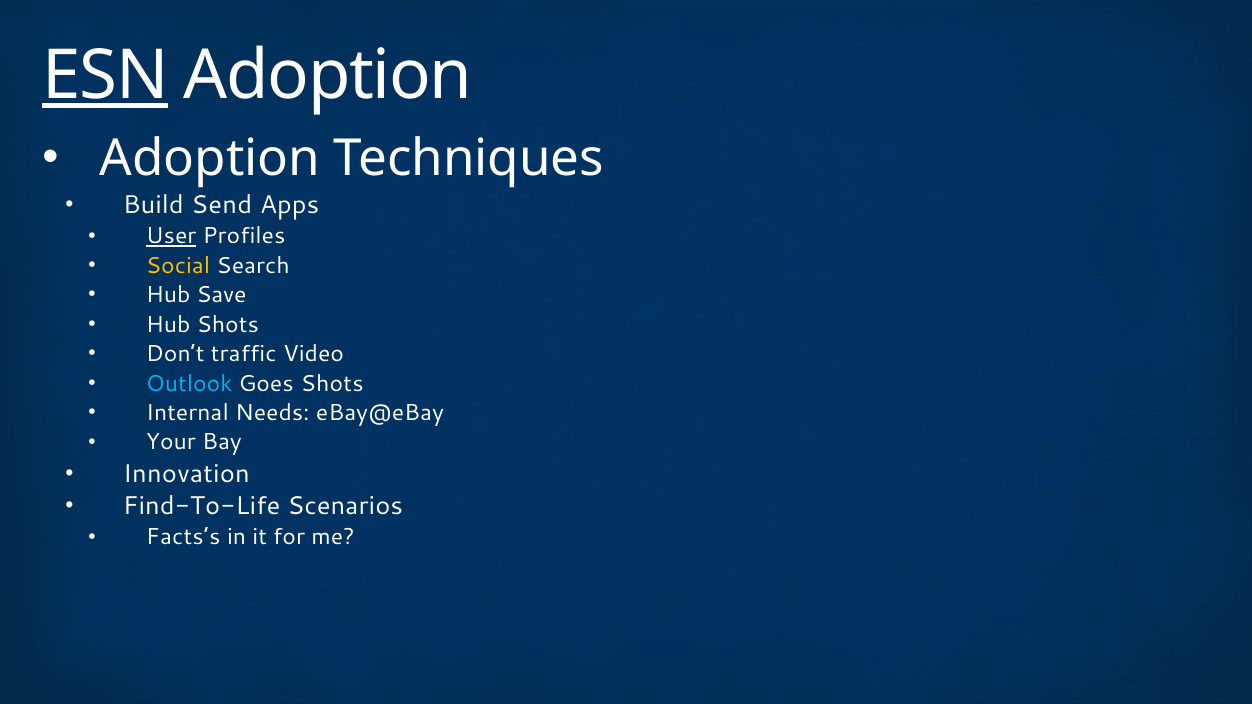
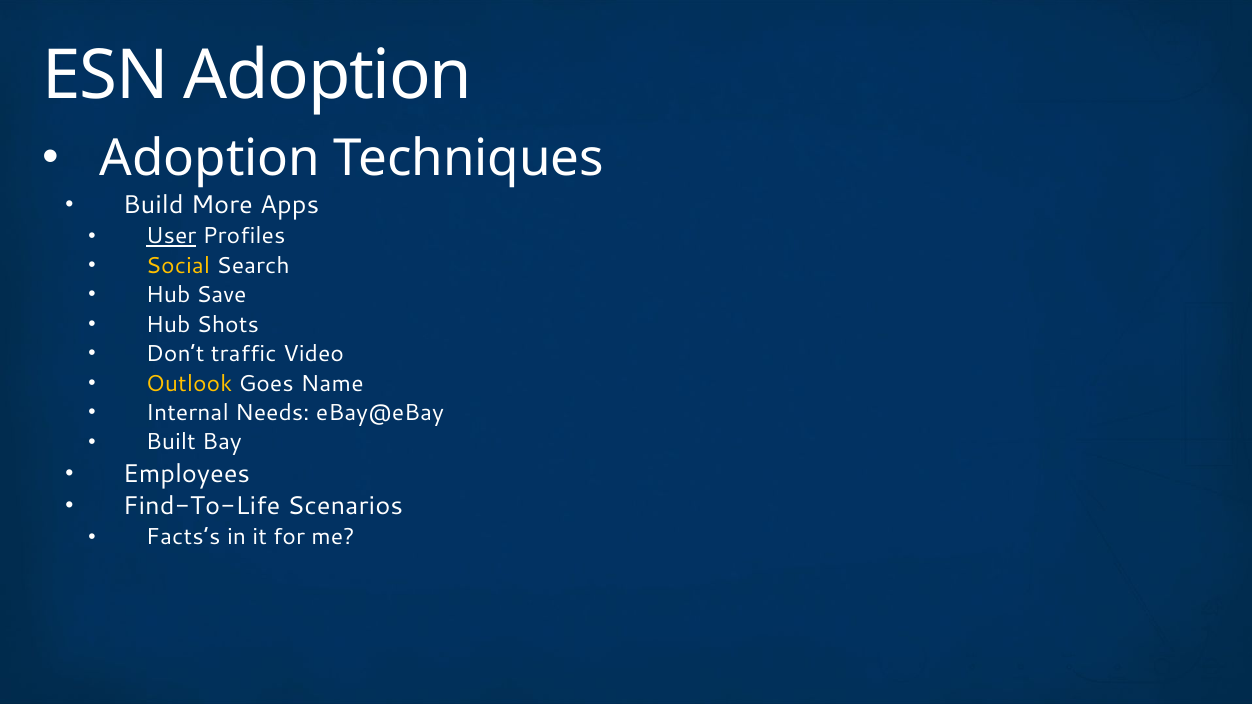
ESN underline: present -> none (106, 76)
Send: Send -> More (222, 205)
Outlook colour: light blue -> yellow (189, 383)
Goes Shots: Shots -> Name (332, 383)
Your: Your -> Built (171, 442)
Innovation: Innovation -> Employees (187, 474)
